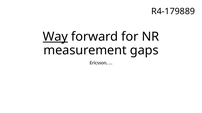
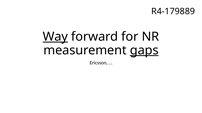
gaps underline: none -> present (144, 50)
